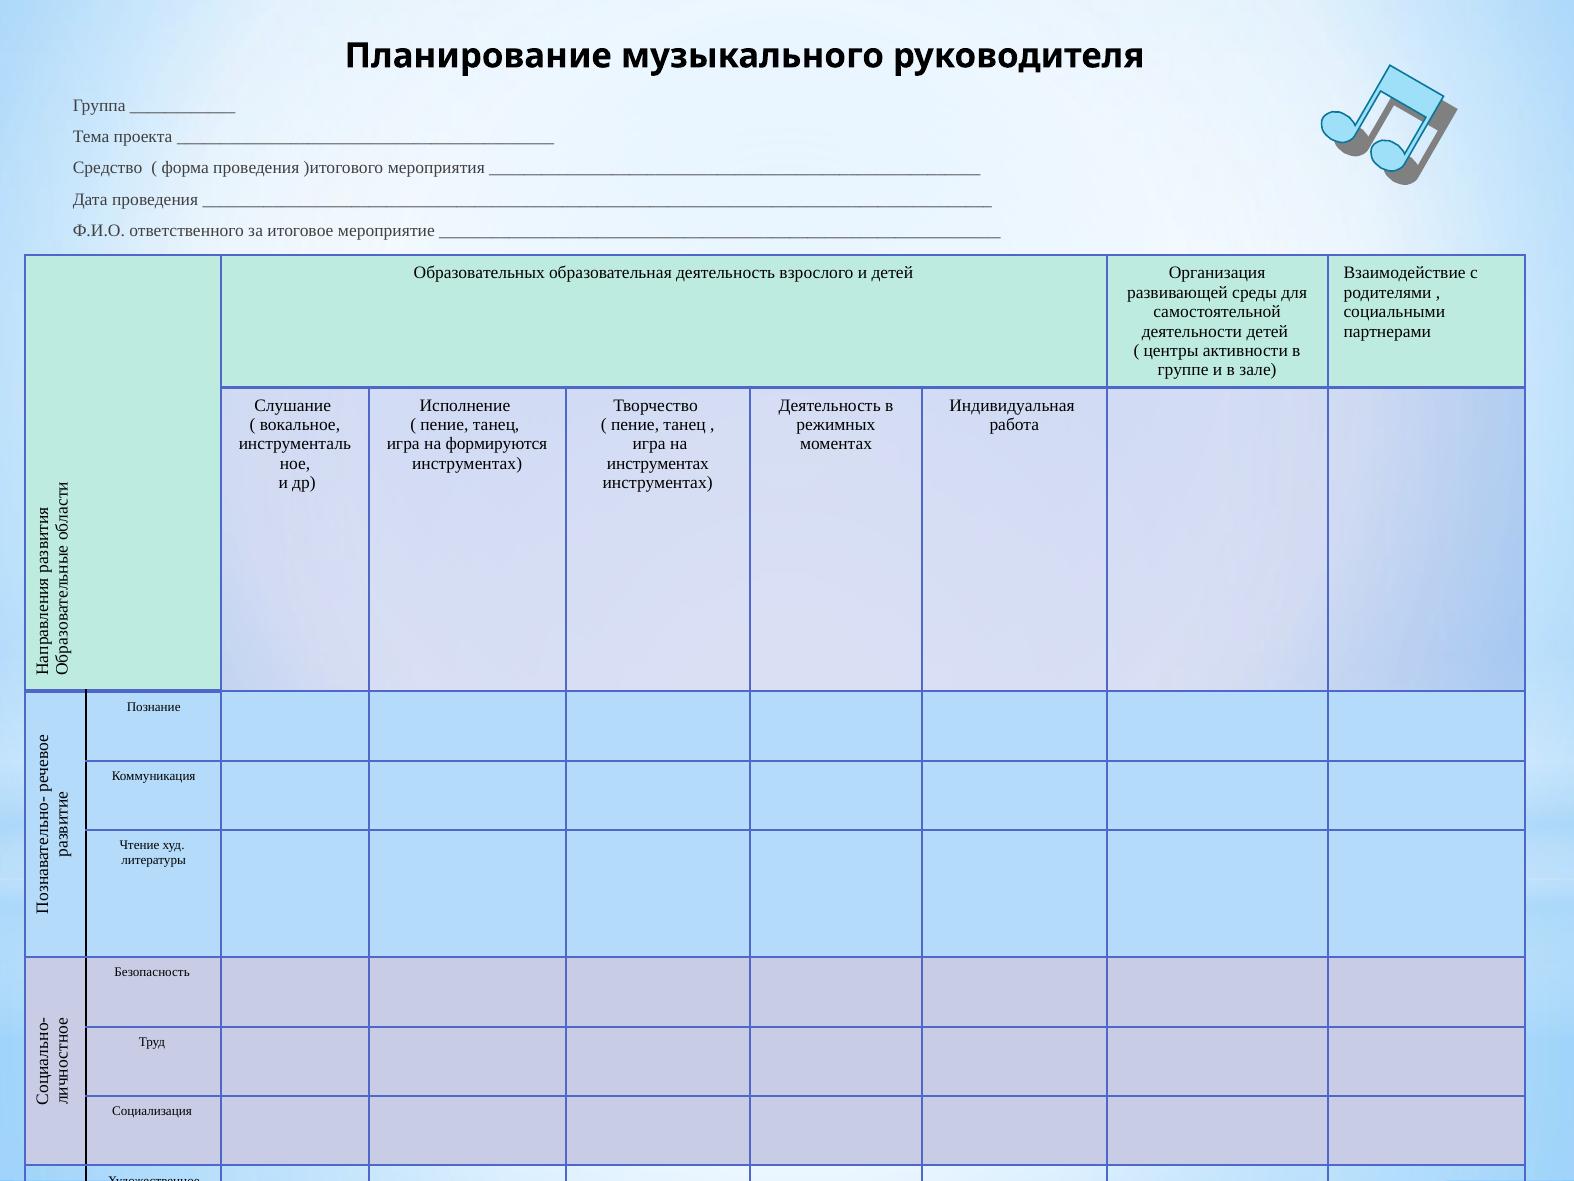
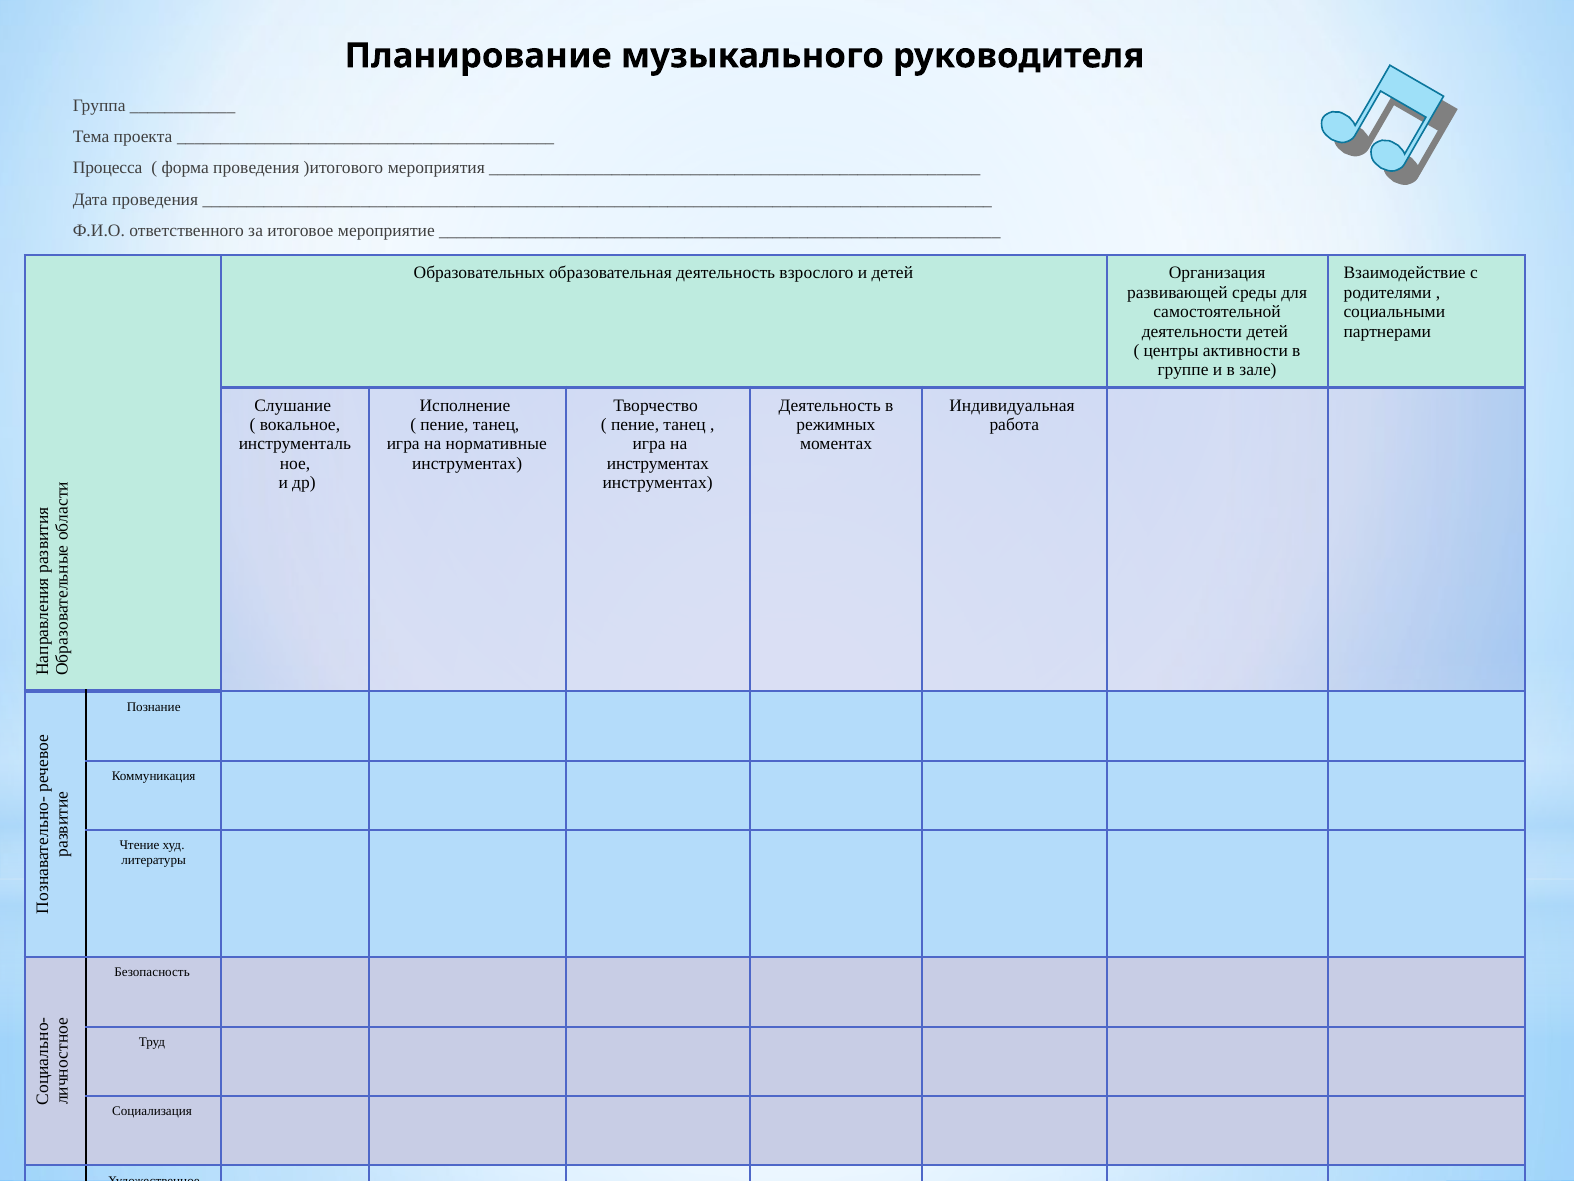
Средство: Средство -> Процесса (108, 168)
формируются: формируются -> нормативные (496, 444)
